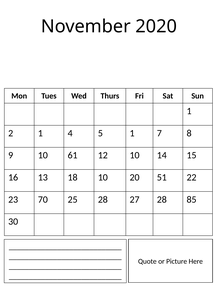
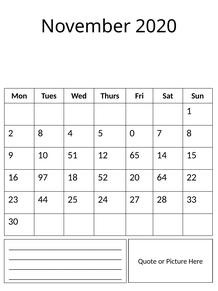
2 1: 1 -> 8 (40, 133)
5 1: 1 -> 0 (132, 133)
61: 61 -> 51 (73, 155)
12 10: 10 -> 65 (135, 155)
13: 13 -> 97 (43, 177)
18 10: 10 -> 52 (103, 177)
51: 51 -> 64 (162, 177)
70: 70 -> 44 (43, 199)
25 28: 28 -> 24 (103, 199)
85: 85 -> 33 (192, 199)
